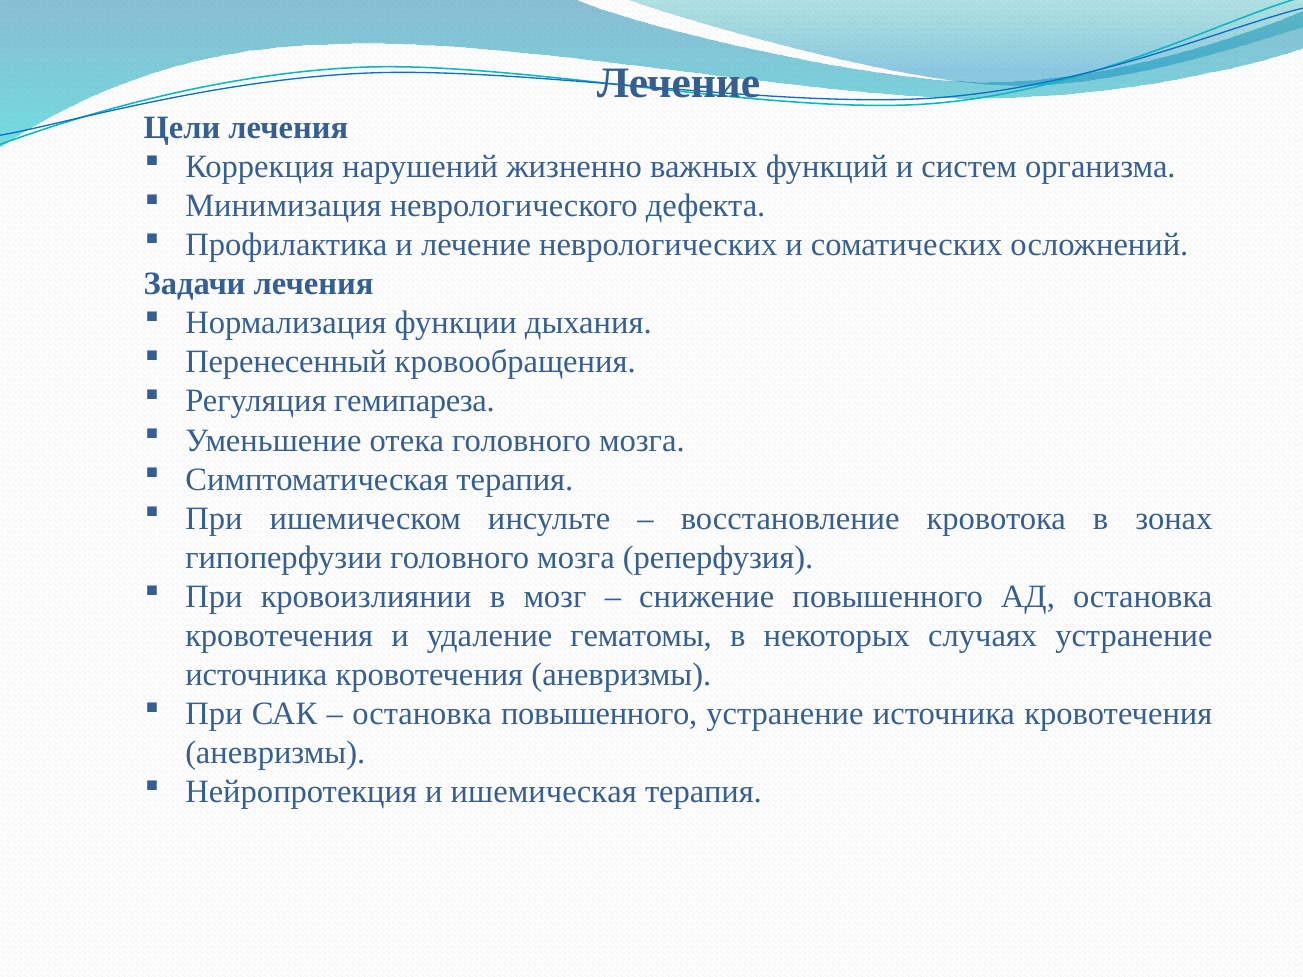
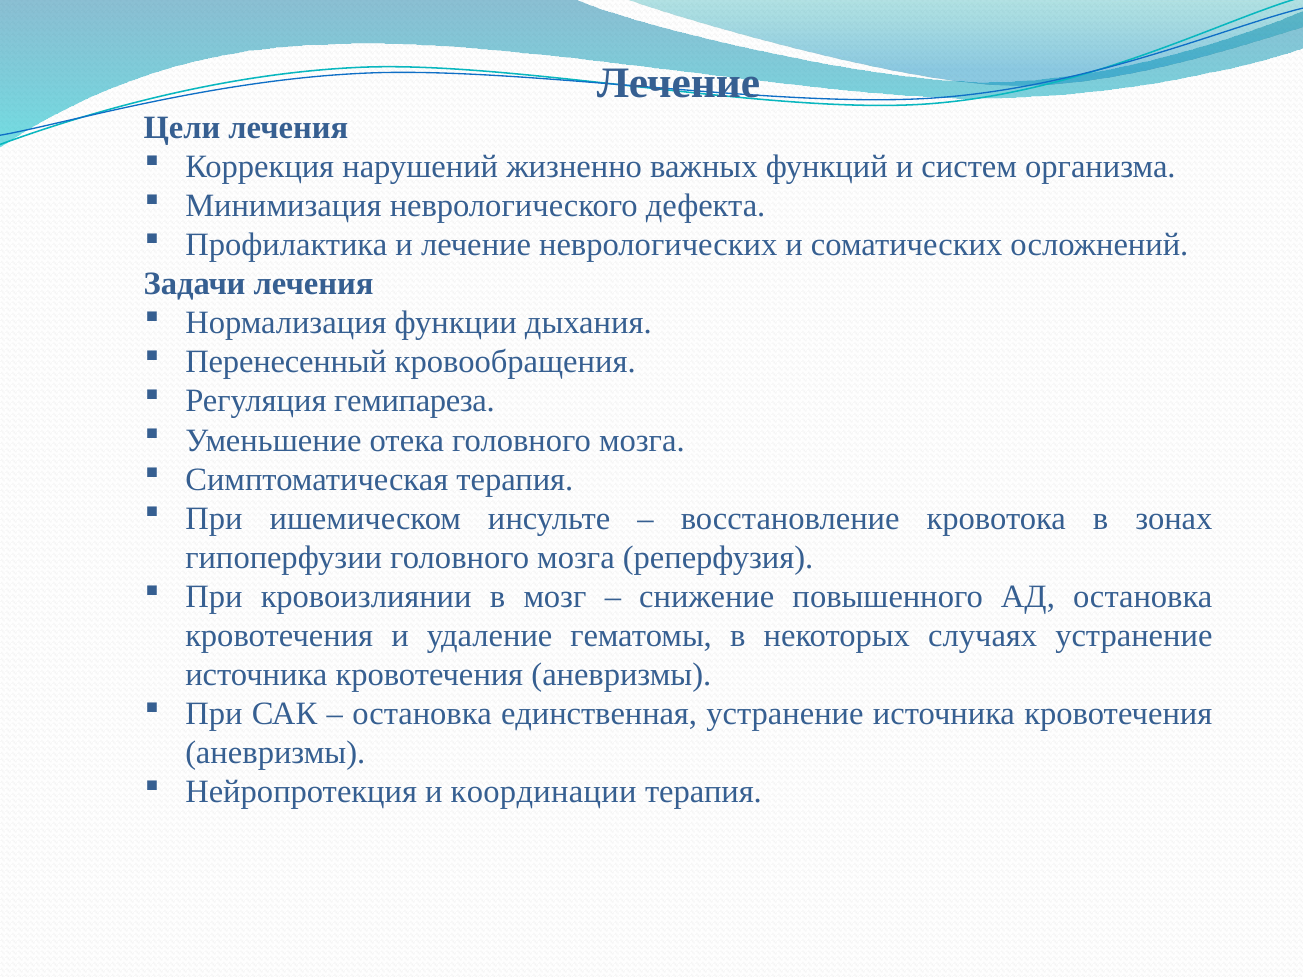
остановка повышенного: повышенного -> единственная (599, 714)
ишемическая: ишемическая -> координации (544, 792)
